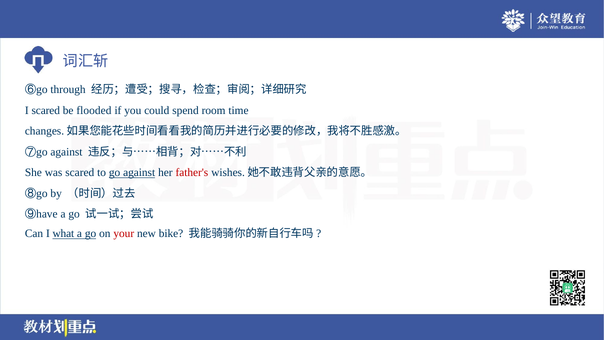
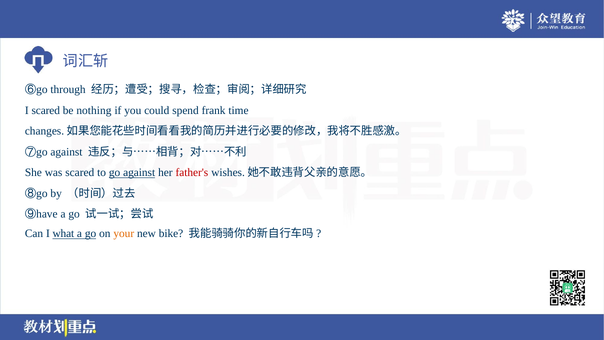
flooded: flooded -> nothing (94, 110)
room: room -> frank (214, 110)
your colour: red -> orange (124, 234)
